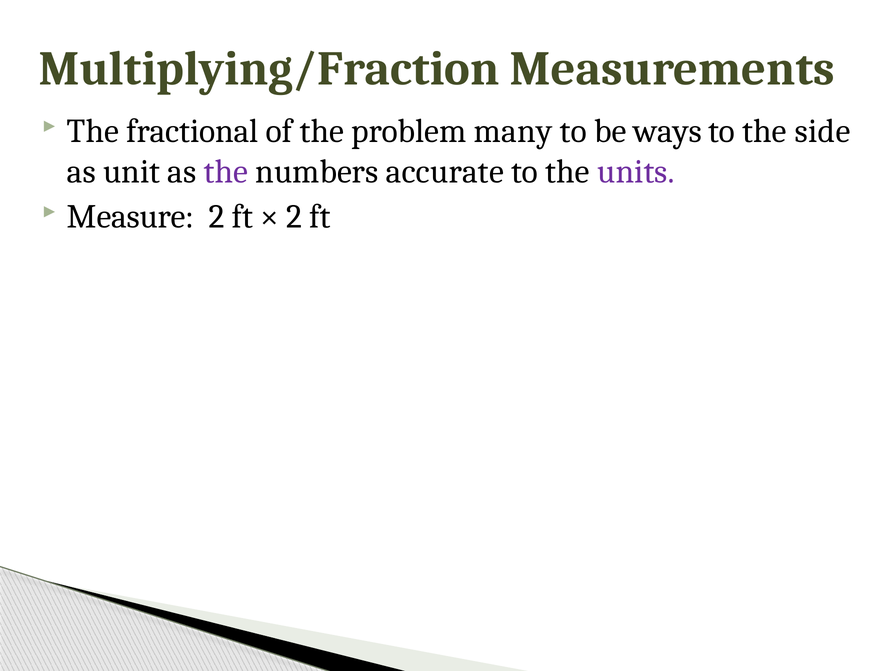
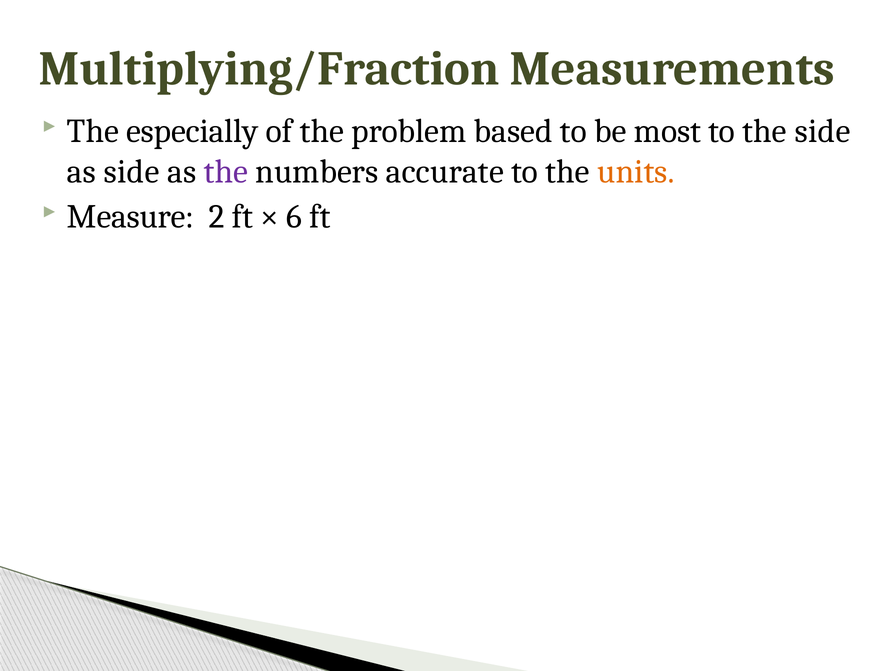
fractional: fractional -> especially (192, 131)
many: many -> based (513, 131)
ways: ways -> most (667, 131)
as unit: unit -> side (131, 172)
units colour: purple -> orange (636, 172)
2: 2 -> 6 (294, 217)
